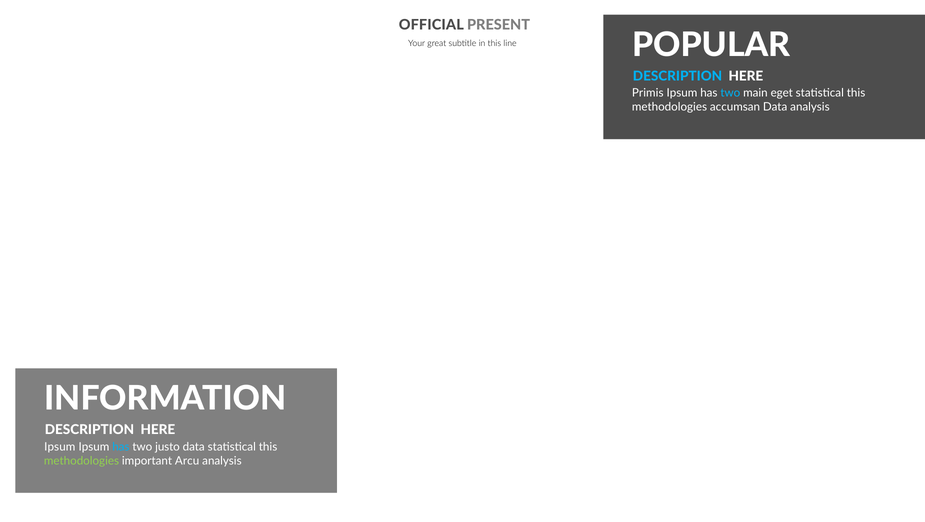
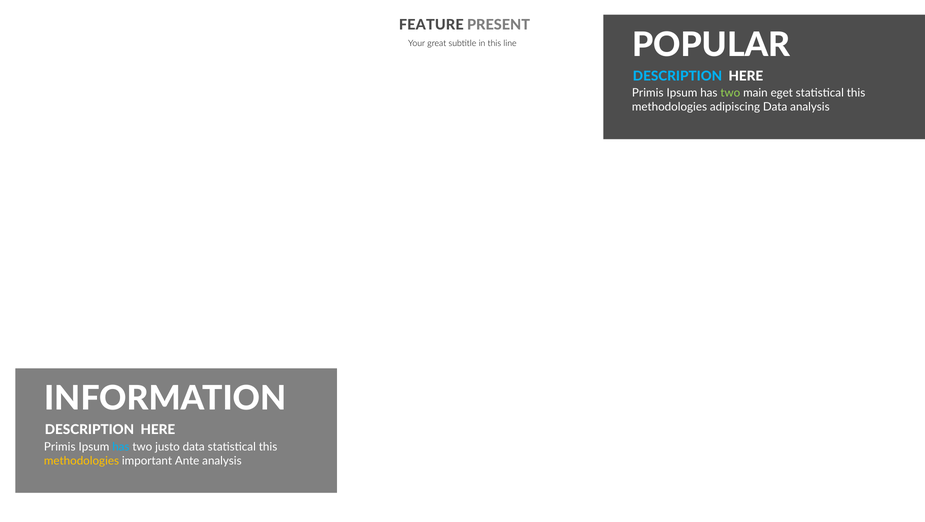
OFFICIAL: OFFICIAL -> FEATURE (431, 25)
two colour: light blue -> light green (730, 93)
accumsan: accumsan -> adipiscing (735, 107)
Ipsum: Ipsum -> Primis (60, 446)
methodologies colour: light green -> yellow (81, 460)
Arcu: Arcu -> Ante (187, 460)
